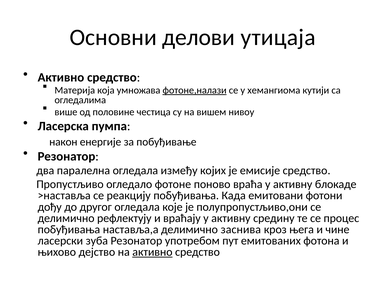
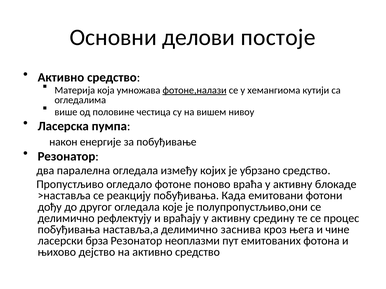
утицаја: утицаја -> постоје (278, 37)
емисије: емисије -> убрзано (260, 171)
зуба: зуба -> брза (97, 241)
употребом: употребом -> неоплазми (192, 241)
активно underline: present -> none (152, 253)
